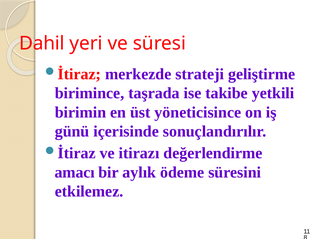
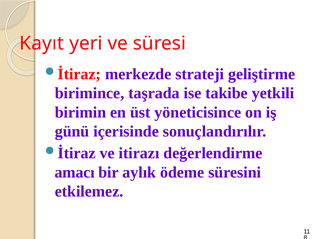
Dahil: Dahil -> Kayıt (42, 43)
